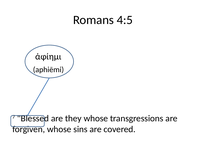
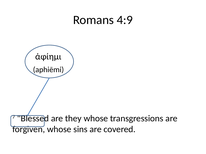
4:5: 4:5 -> 4:9 (125, 20)
